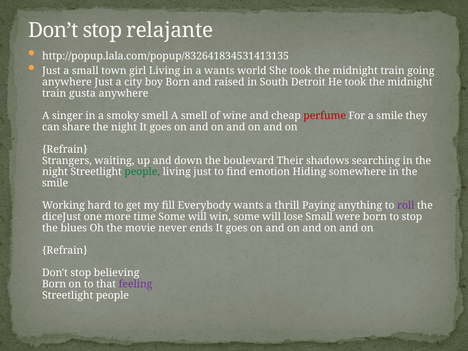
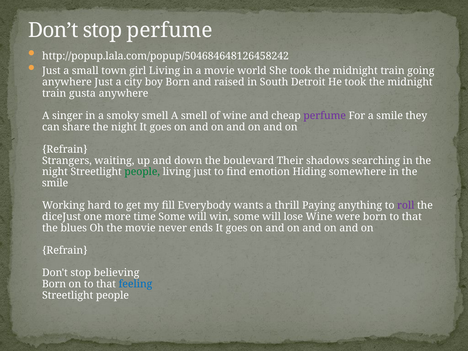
stop relajante: relajante -> perfume (170, 30)
http://popup.lala.com/popup/832641834531413135: http://popup.lala.com/popup/832641834531413135 -> http://popup.lala.com/popup/504684648126458242 (165, 56)
a wants: wants -> movie (219, 71)
perfume colour: red -> purple (325, 116)
lose Small: Small -> Wine (319, 217)
born to stop: stop -> that (412, 217)
feeling colour: purple -> blue (135, 284)
